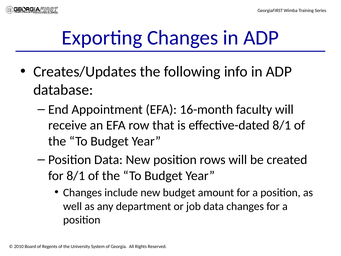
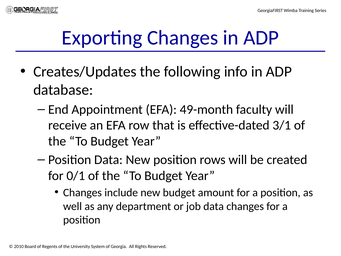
16-month: 16-month -> 49-month (206, 109)
effective-dated 8/1: 8/1 -> 3/1 (282, 125)
for 8/1: 8/1 -> 0/1 (76, 175)
